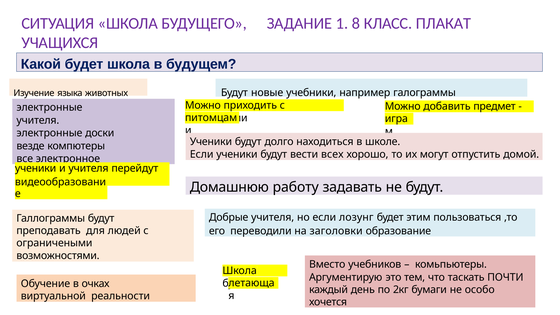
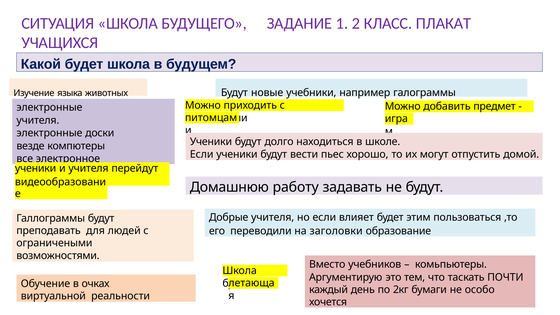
8: 8 -> 2 (356, 23)
всех: всех -> пьес (332, 154)
лозунг: лозунг -> влияет (356, 217)
